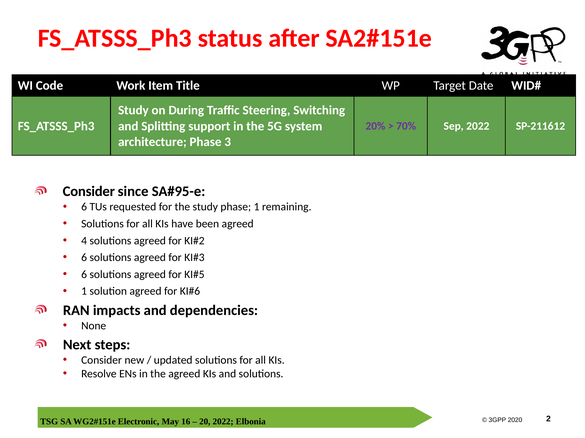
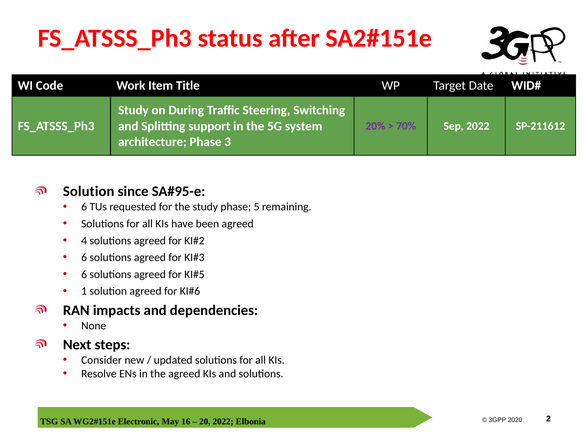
Consider: Consider -> Solution (89, 192)
phase 1: 1 -> 5 (257, 207)
